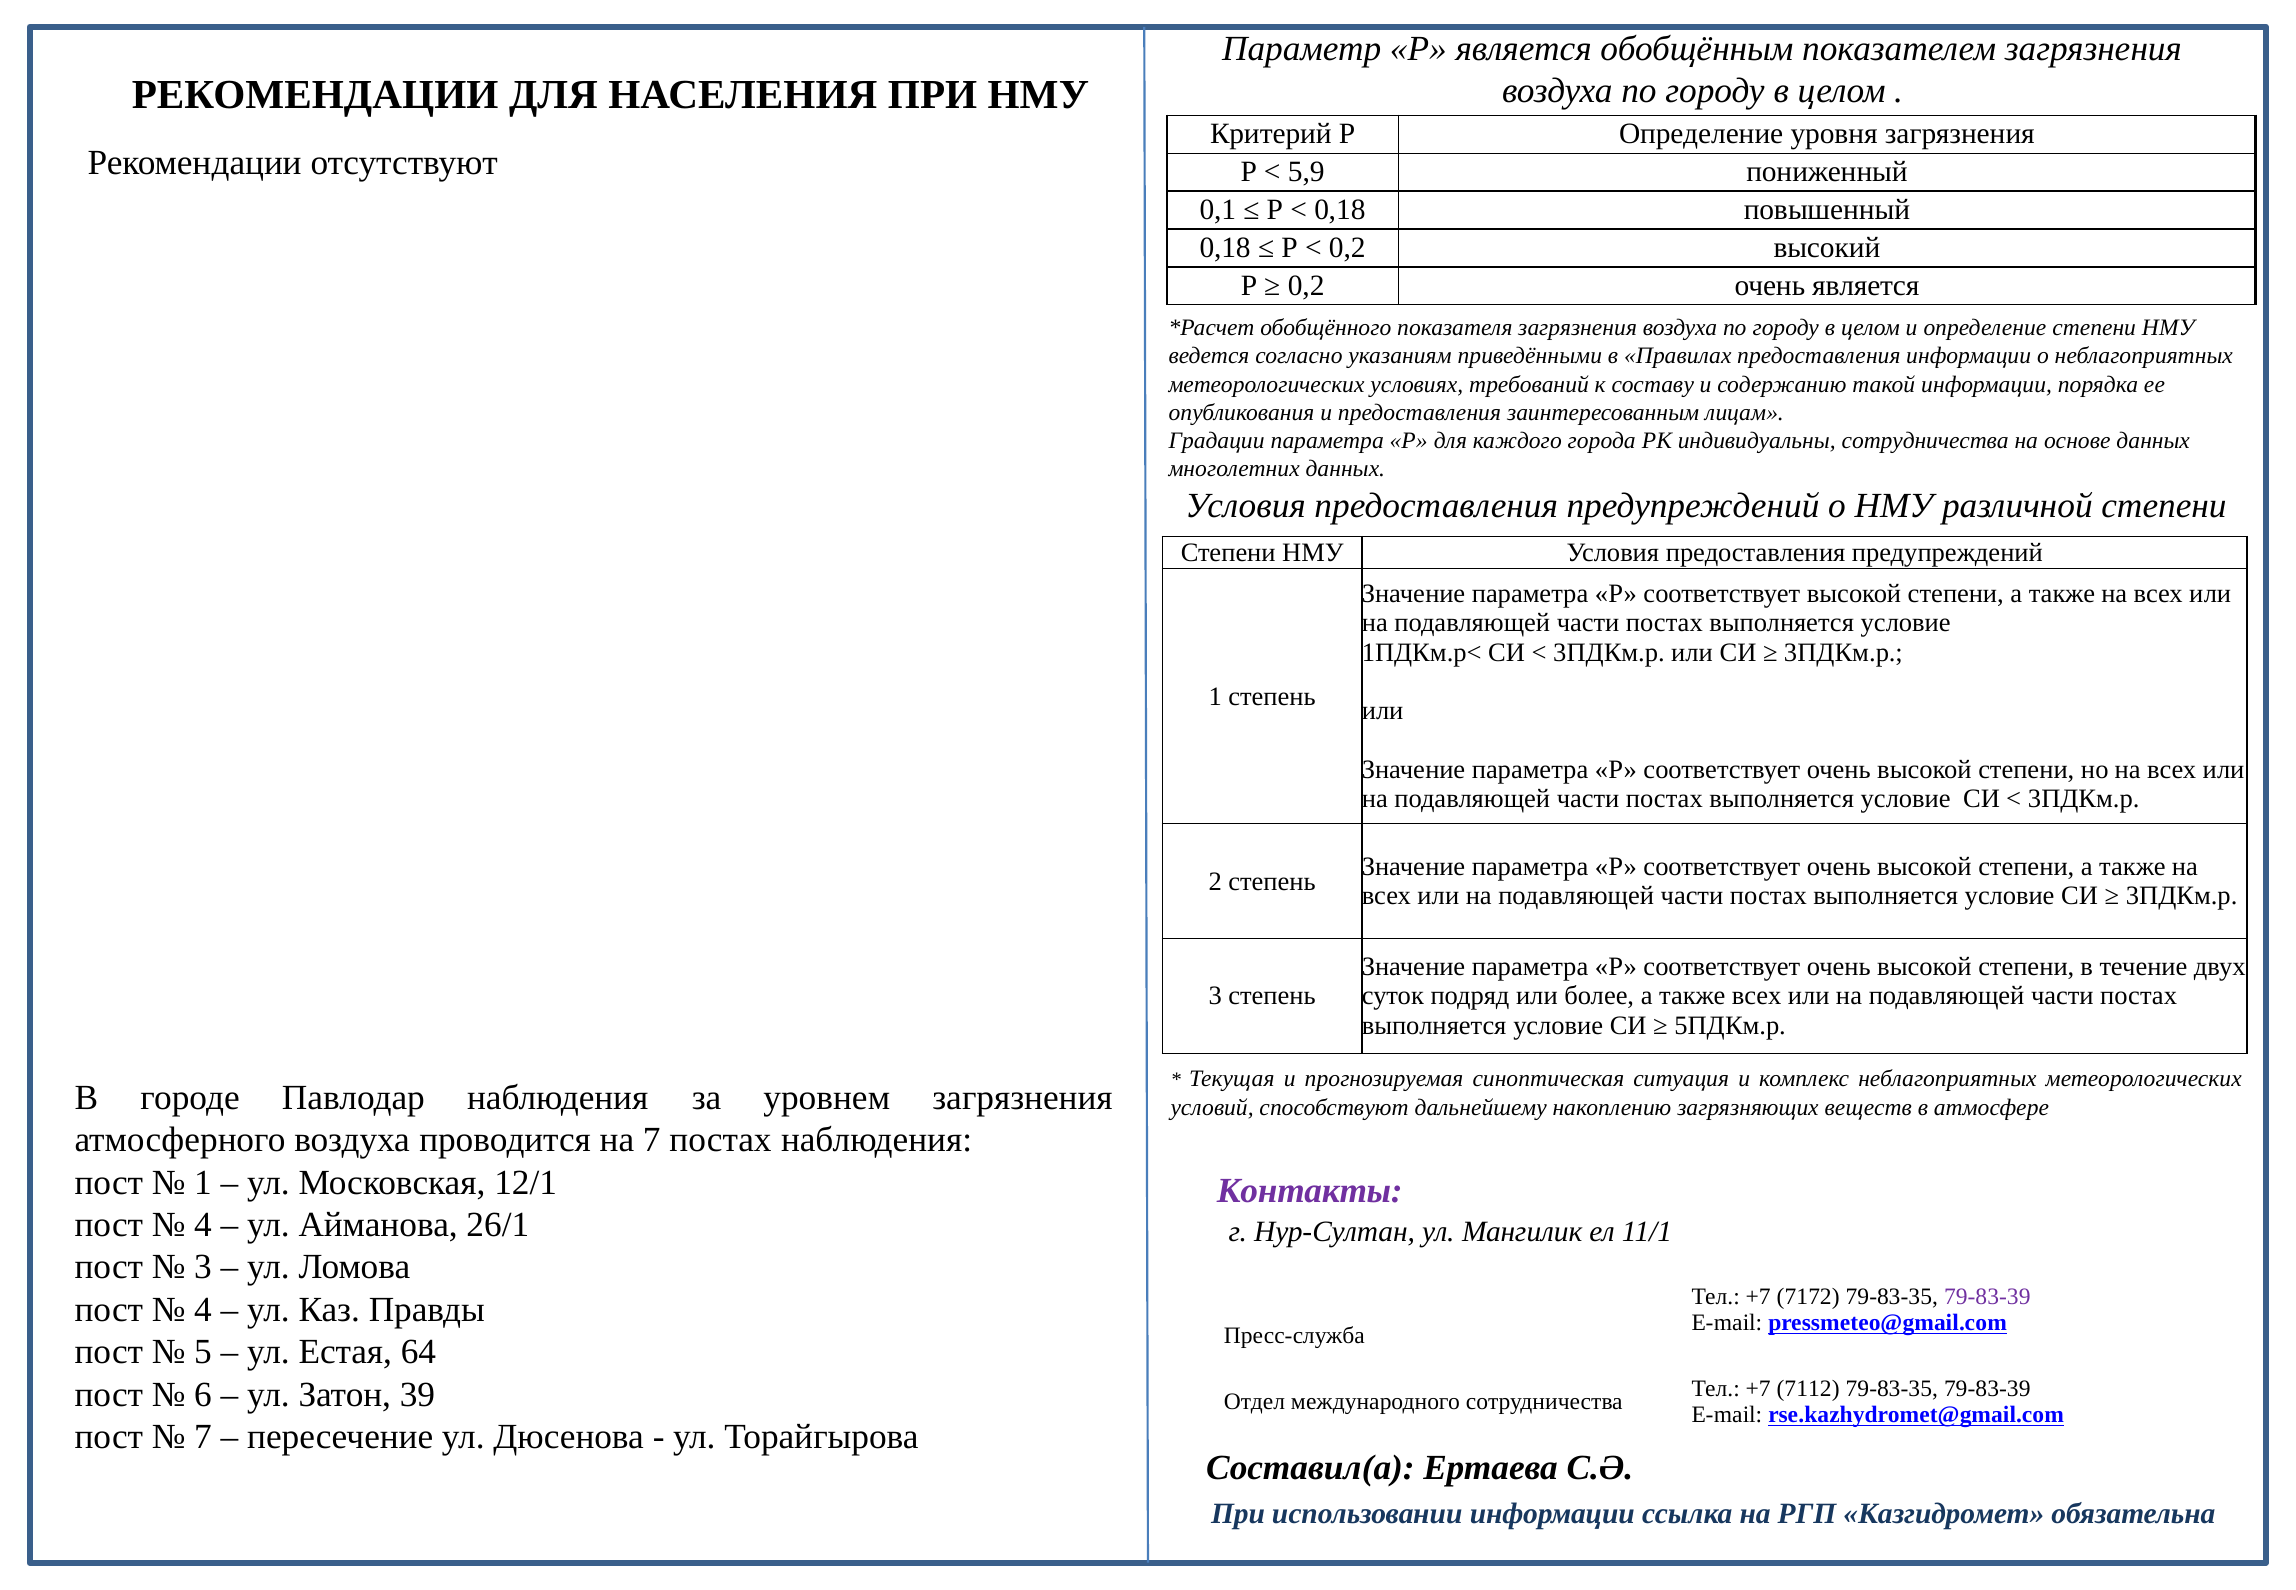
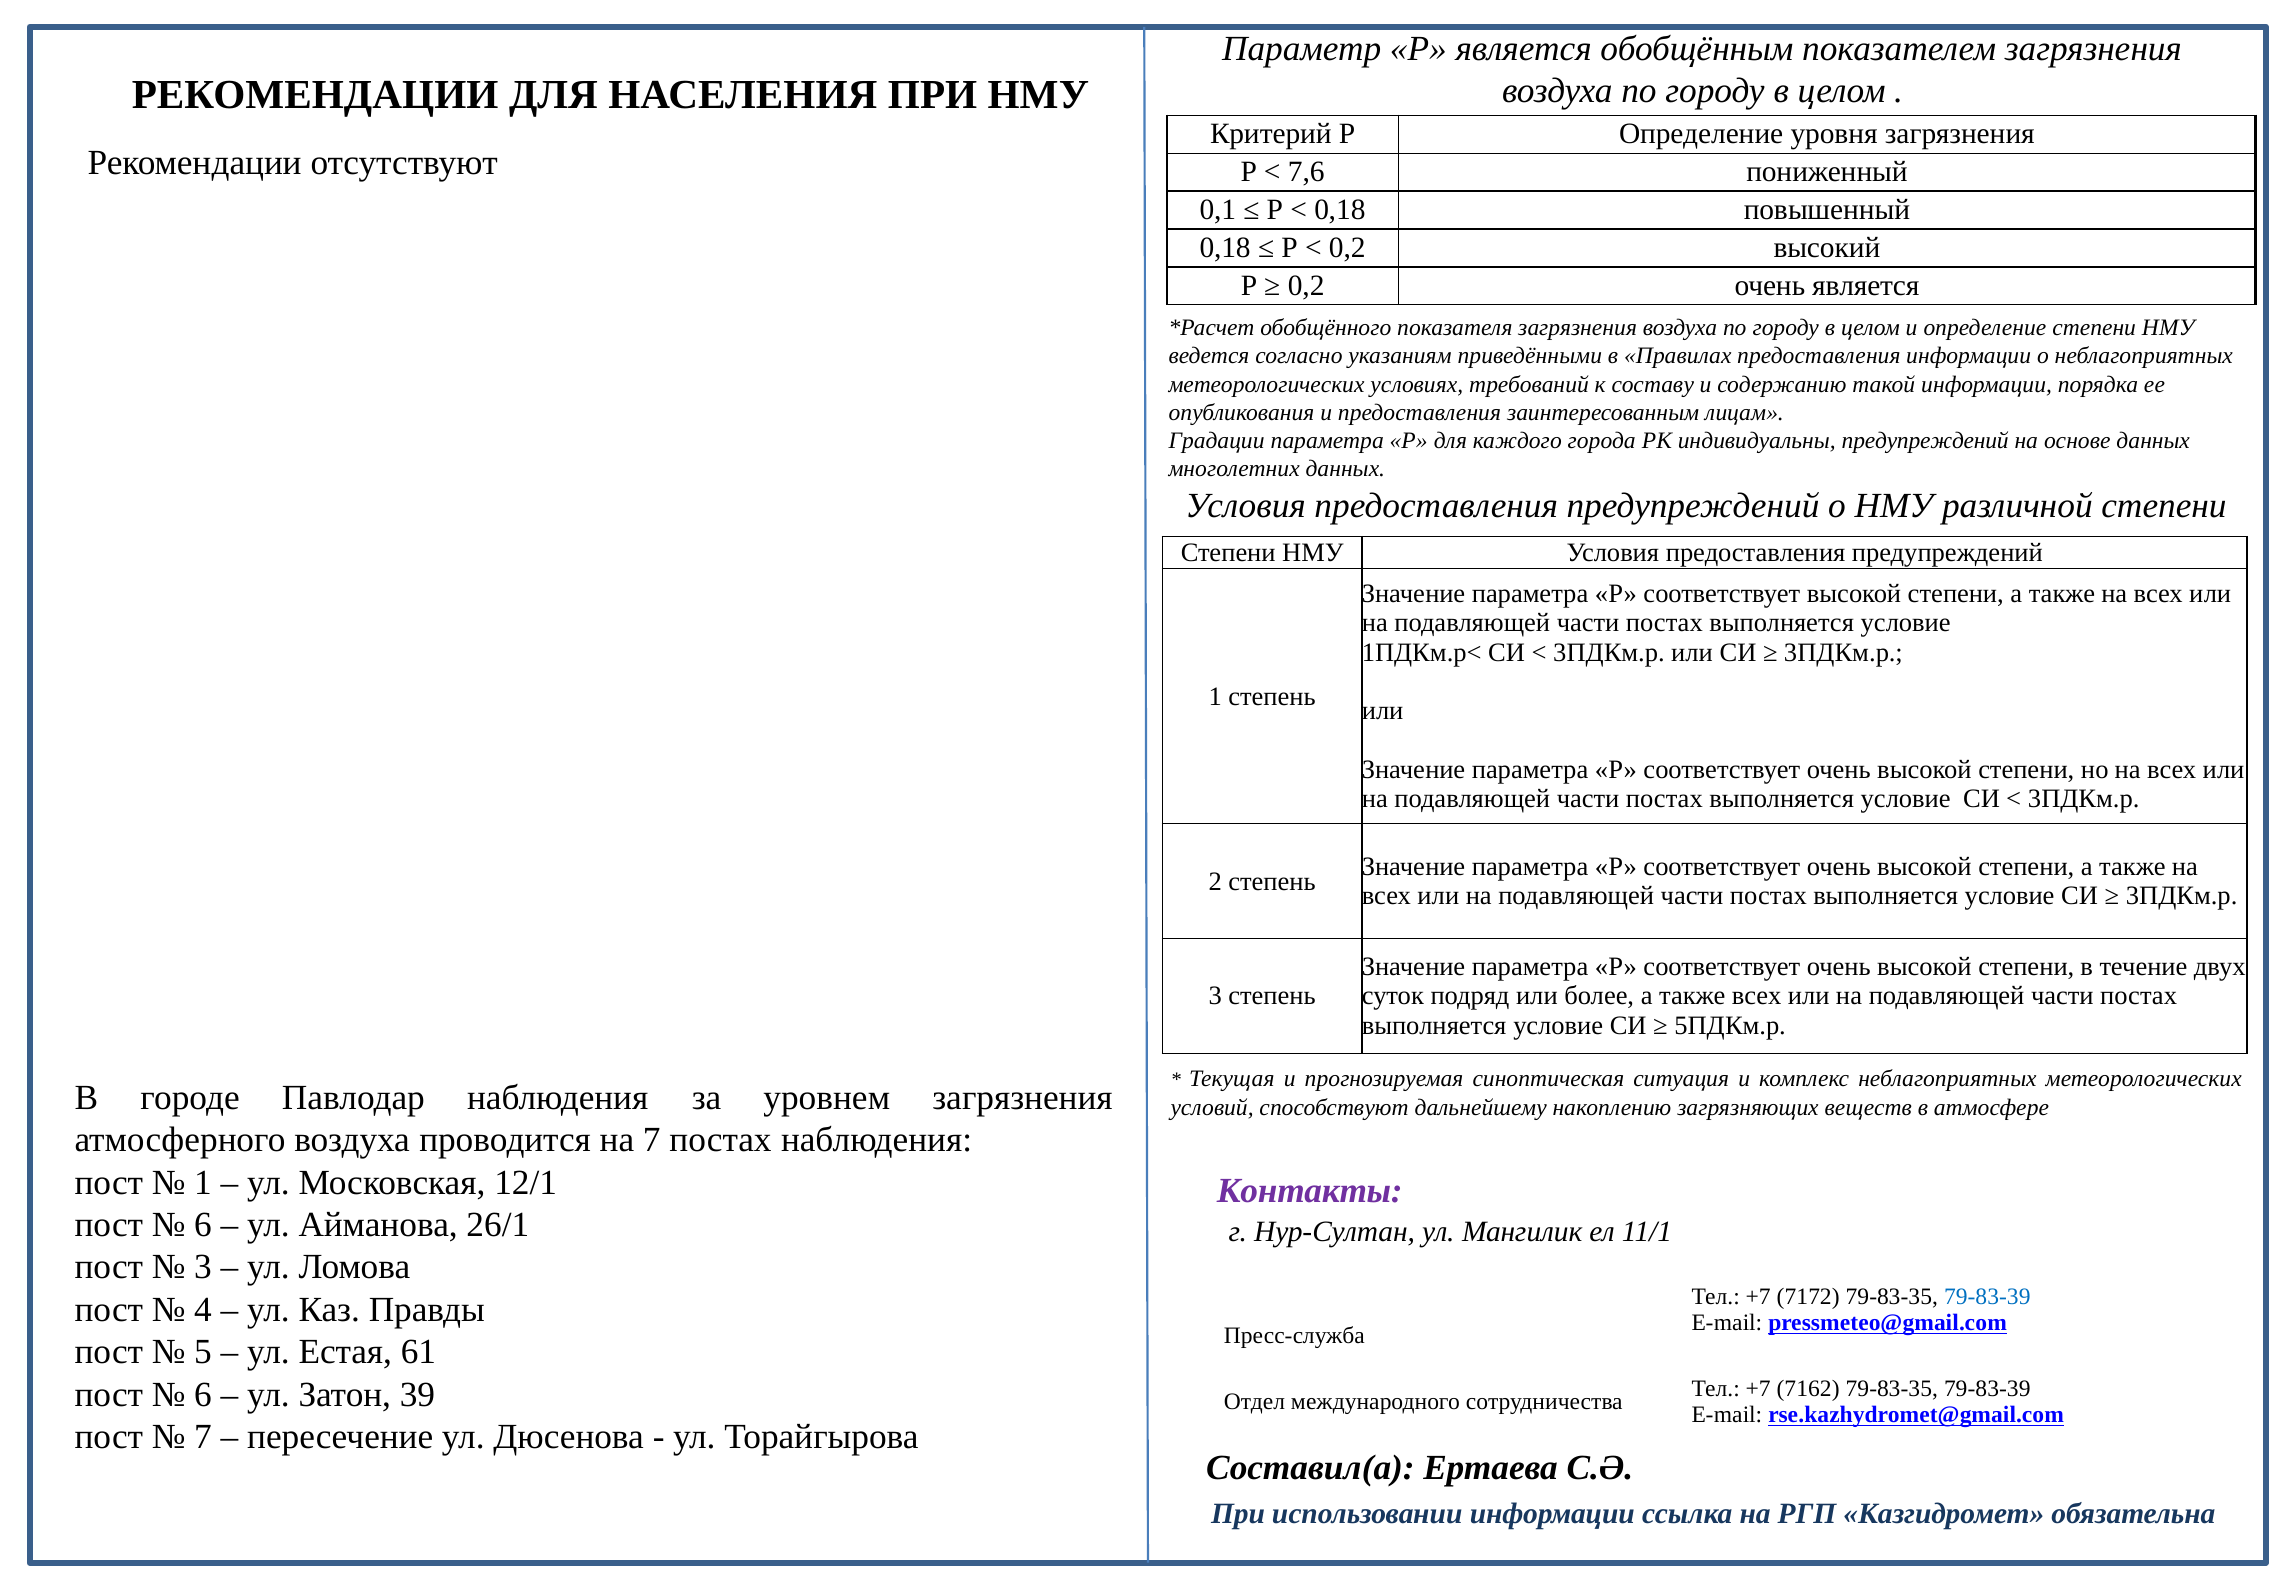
5,9: 5,9 -> 7,6 (1306, 172)
индивидуальны сотрудничества: сотрудничества -> предупреждений (1925, 441)
4: 4 -> 6 (203, 1224)
79-83-39 colour: purple -> blue (1987, 1296)
64: 64 -> 61 (418, 1352)
7112: 7112 -> 7162 (1808, 1388)
